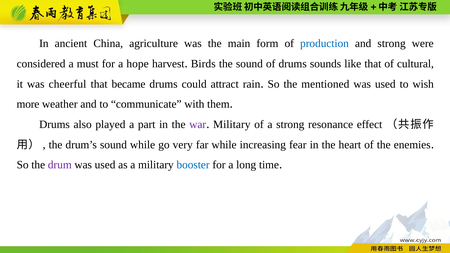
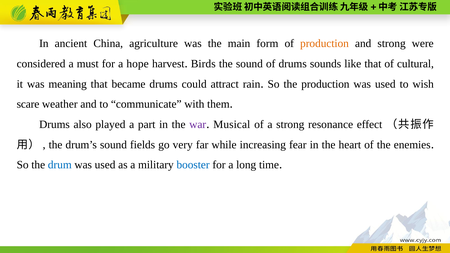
production colour: blue -> orange (324, 44)
cheerful: cheerful -> meaning (68, 84)
the mentioned: mentioned -> production (325, 84)
more: more -> scare (28, 104)
Military: Military -> Musical (232, 125)
sound while: while -> fields (143, 145)
drum colour: purple -> blue (60, 165)
